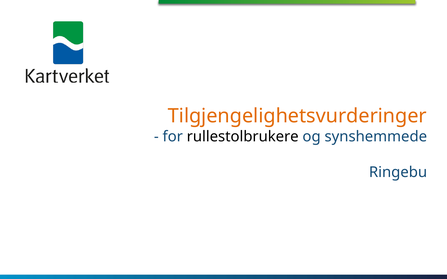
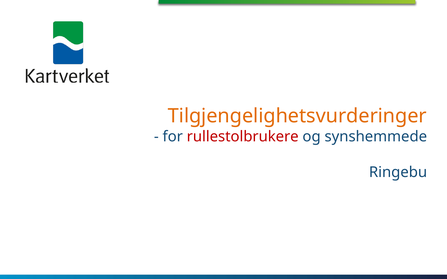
rullestolbrukere colour: black -> red (243, 137)
